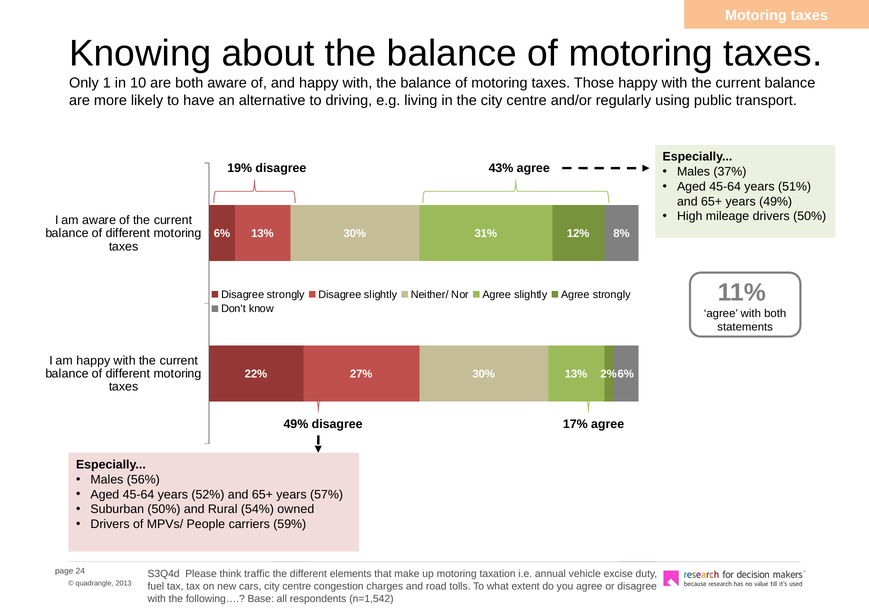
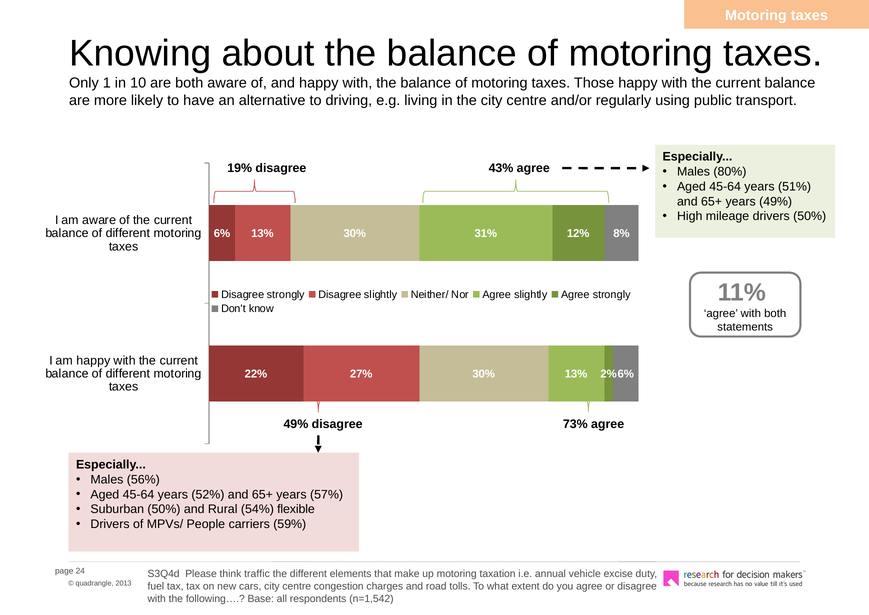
37%: 37% -> 80% (730, 172)
17%: 17% -> 73% (575, 424)
owned: owned -> flexible (296, 509)
